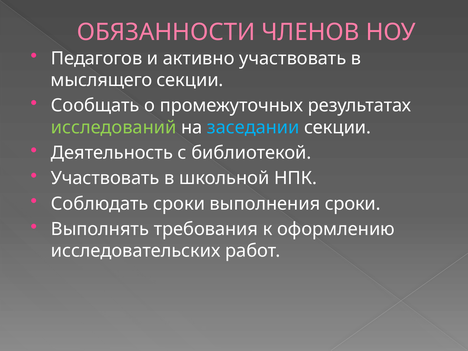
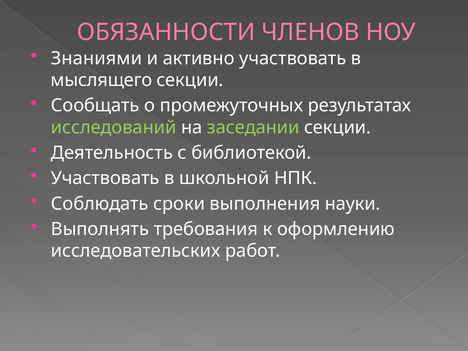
Педагогов: Педагогов -> Знаниями (96, 58)
заседании colour: light blue -> light green (253, 127)
выполнения сроки: сроки -> науки (353, 204)
